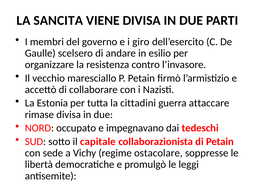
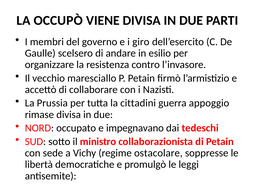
SANCITA: SANCITA -> OCCUPÒ (58, 20)
Estonia: Estonia -> Prussia (52, 103)
attaccare: attaccare -> appoggio (209, 103)
capitale: capitale -> ministro (98, 142)
